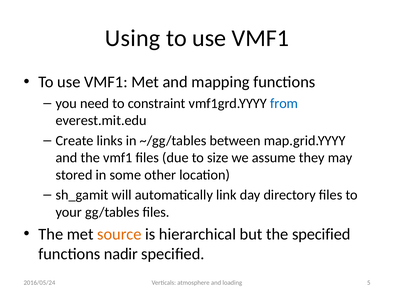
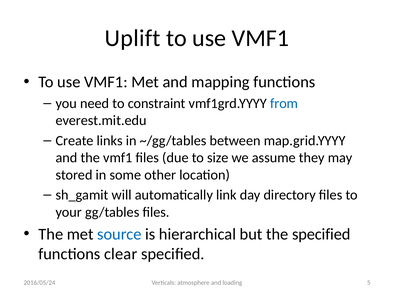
Using: Using -> Uplift (133, 38)
source colour: orange -> blue (119, 234)
nadir: nadir -> clear (121, 253)
